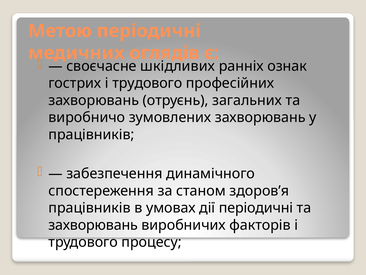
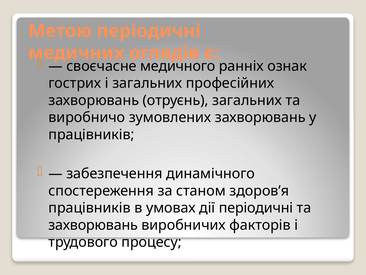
шкідливих: шкідливих -> медичного (178, 66)
гострих і трудового: трудового -> загальних (147, 83)
